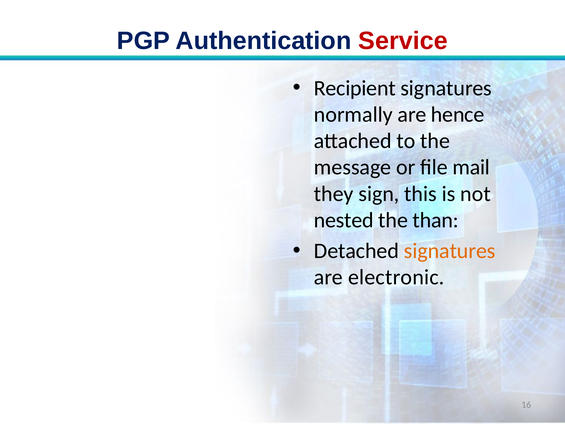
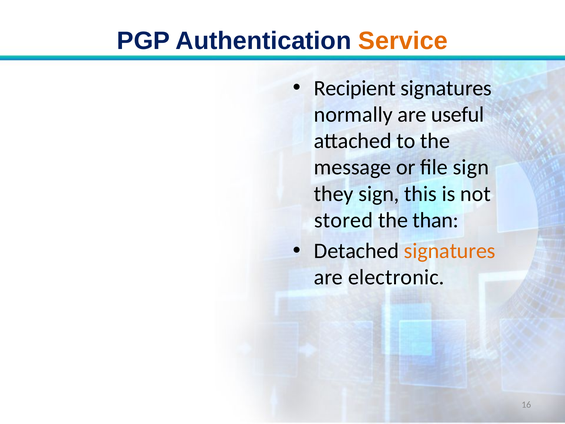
Service colour: red -> orange (403, 41)
hence: hence -> useful (458, 115)
file mail: mail -> sign (471, 167)
nested: nested -> stored (344, 220)
